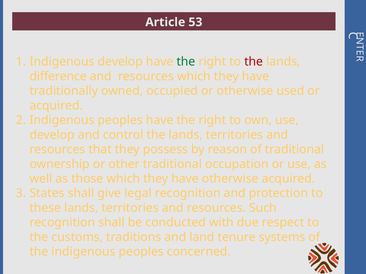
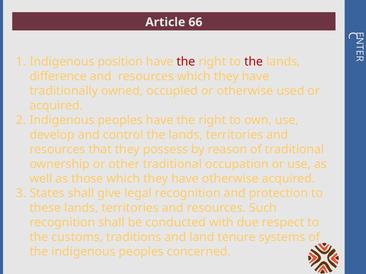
53: 53 -> 66 (195, 22)
Indigenous develop: develop -> position (120, 62)
the colour: green -> red (186, 62)
